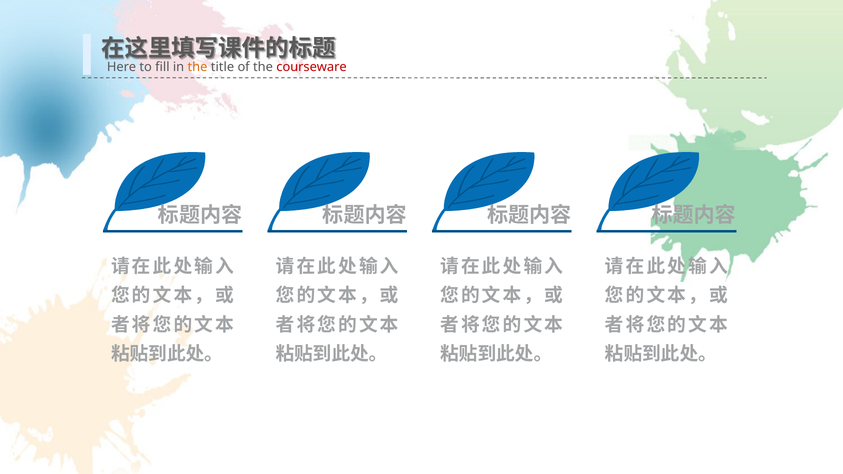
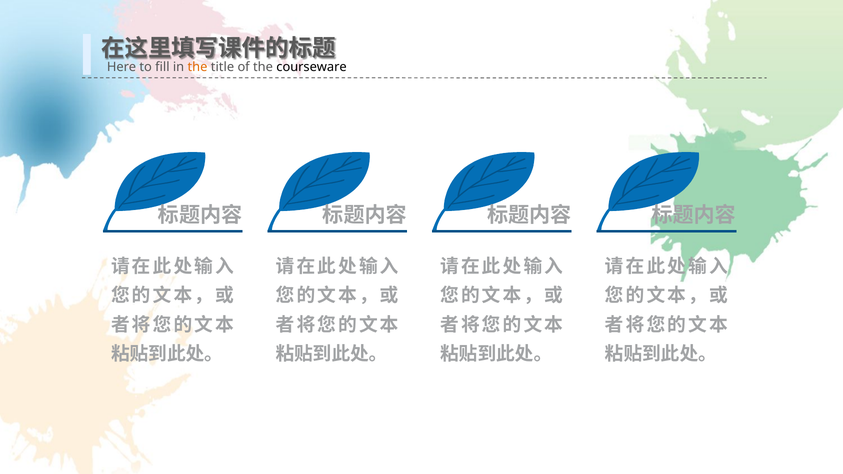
courseware colour: red -> black (312, 67)
